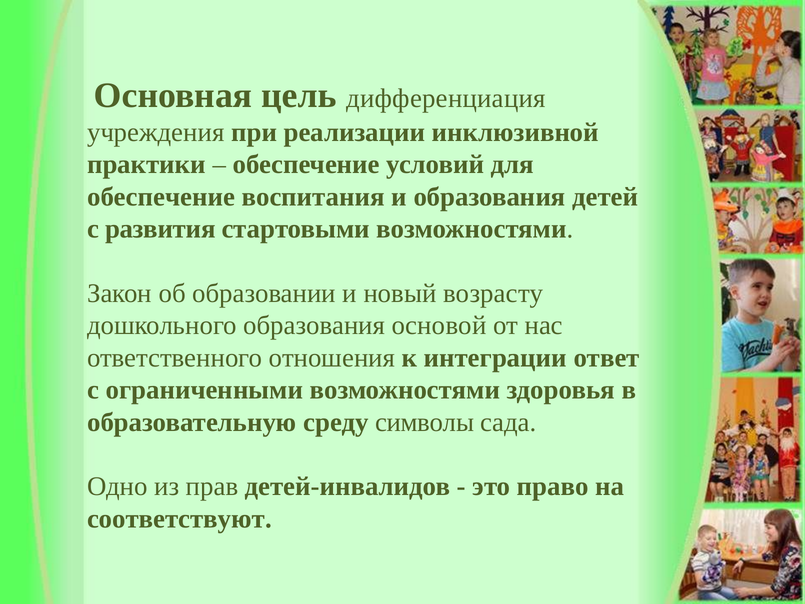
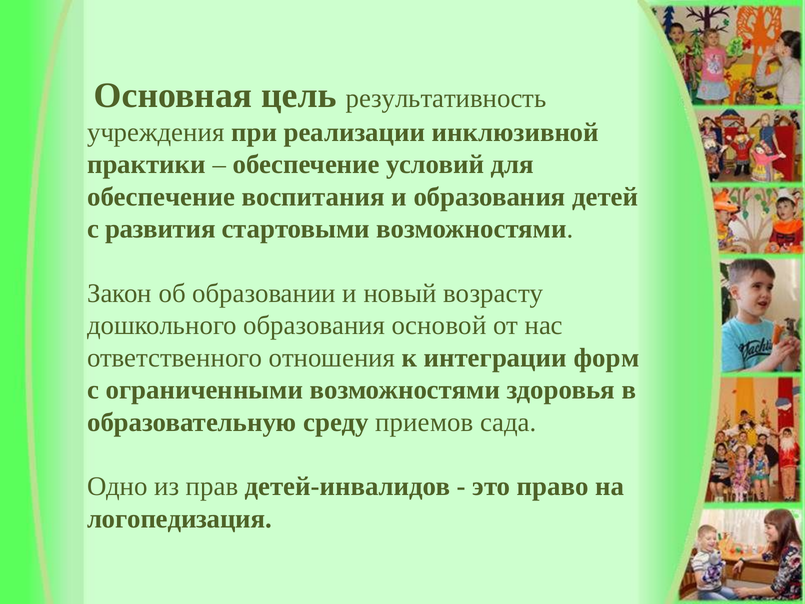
дифференциация: дифференциация -> результативность (446, 98)
ответ: ответ -> форм (606, 358)
символы: символы -> приемов (424, 422)
соответствуют: соответствуют -> логопедизация (179, 519)
